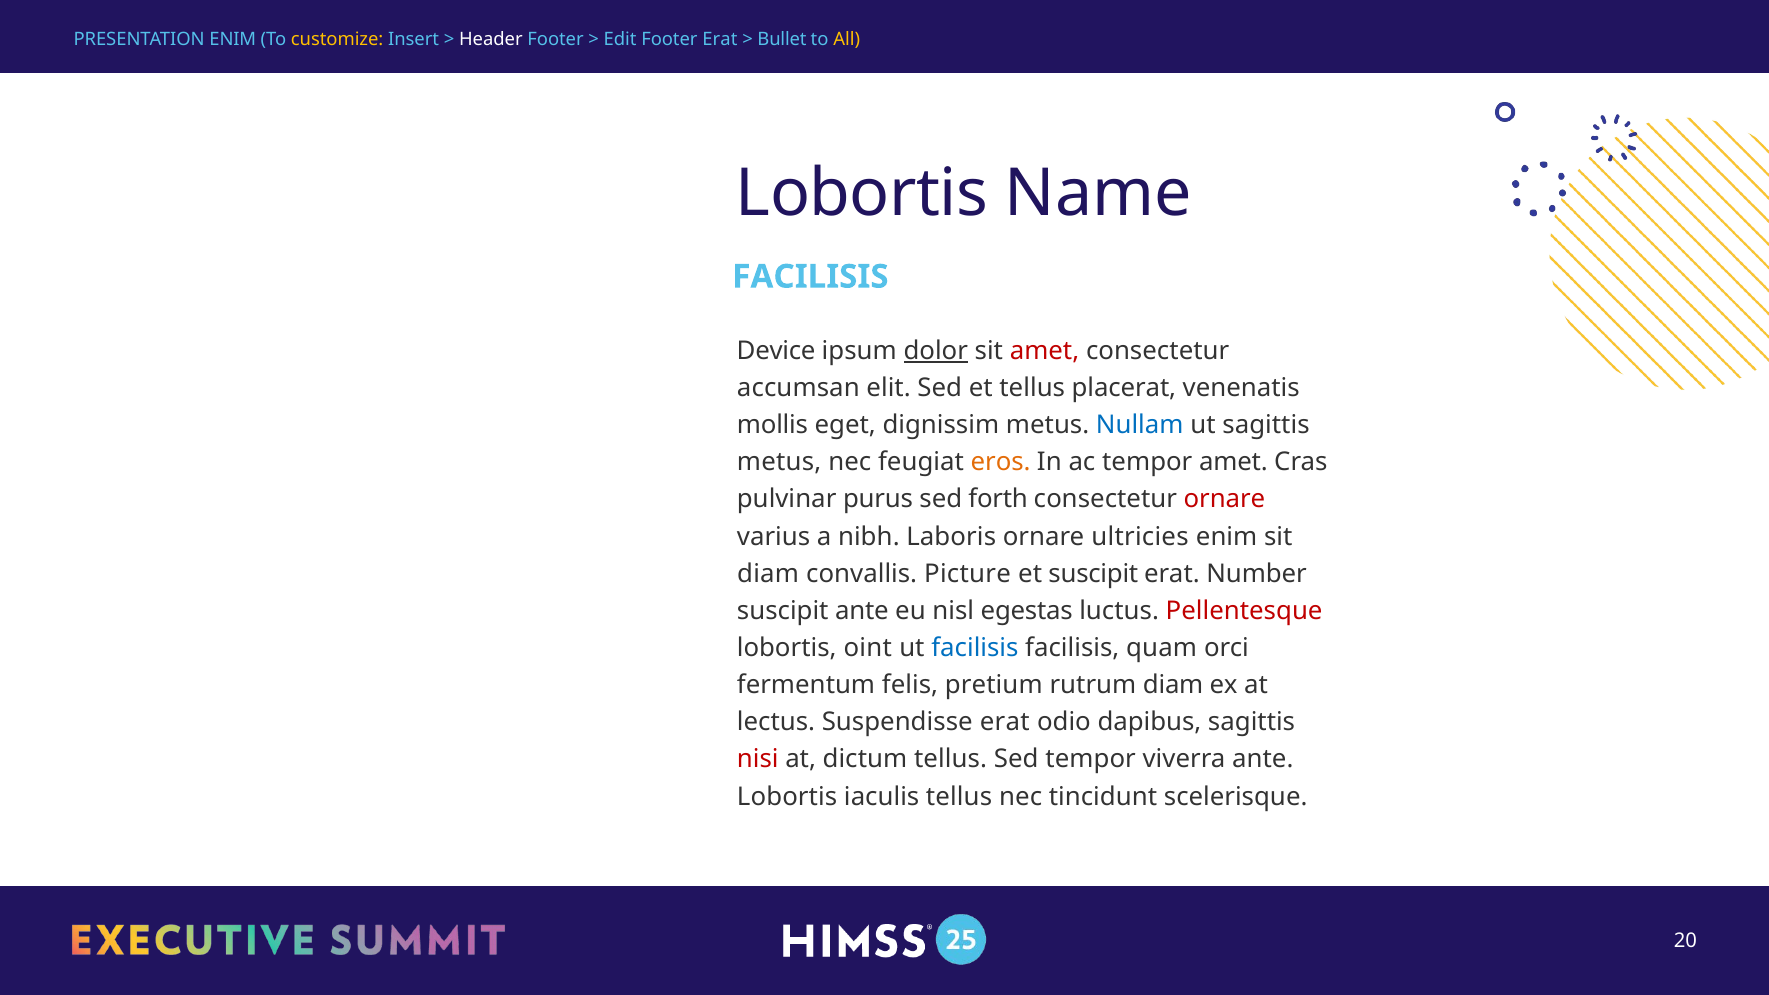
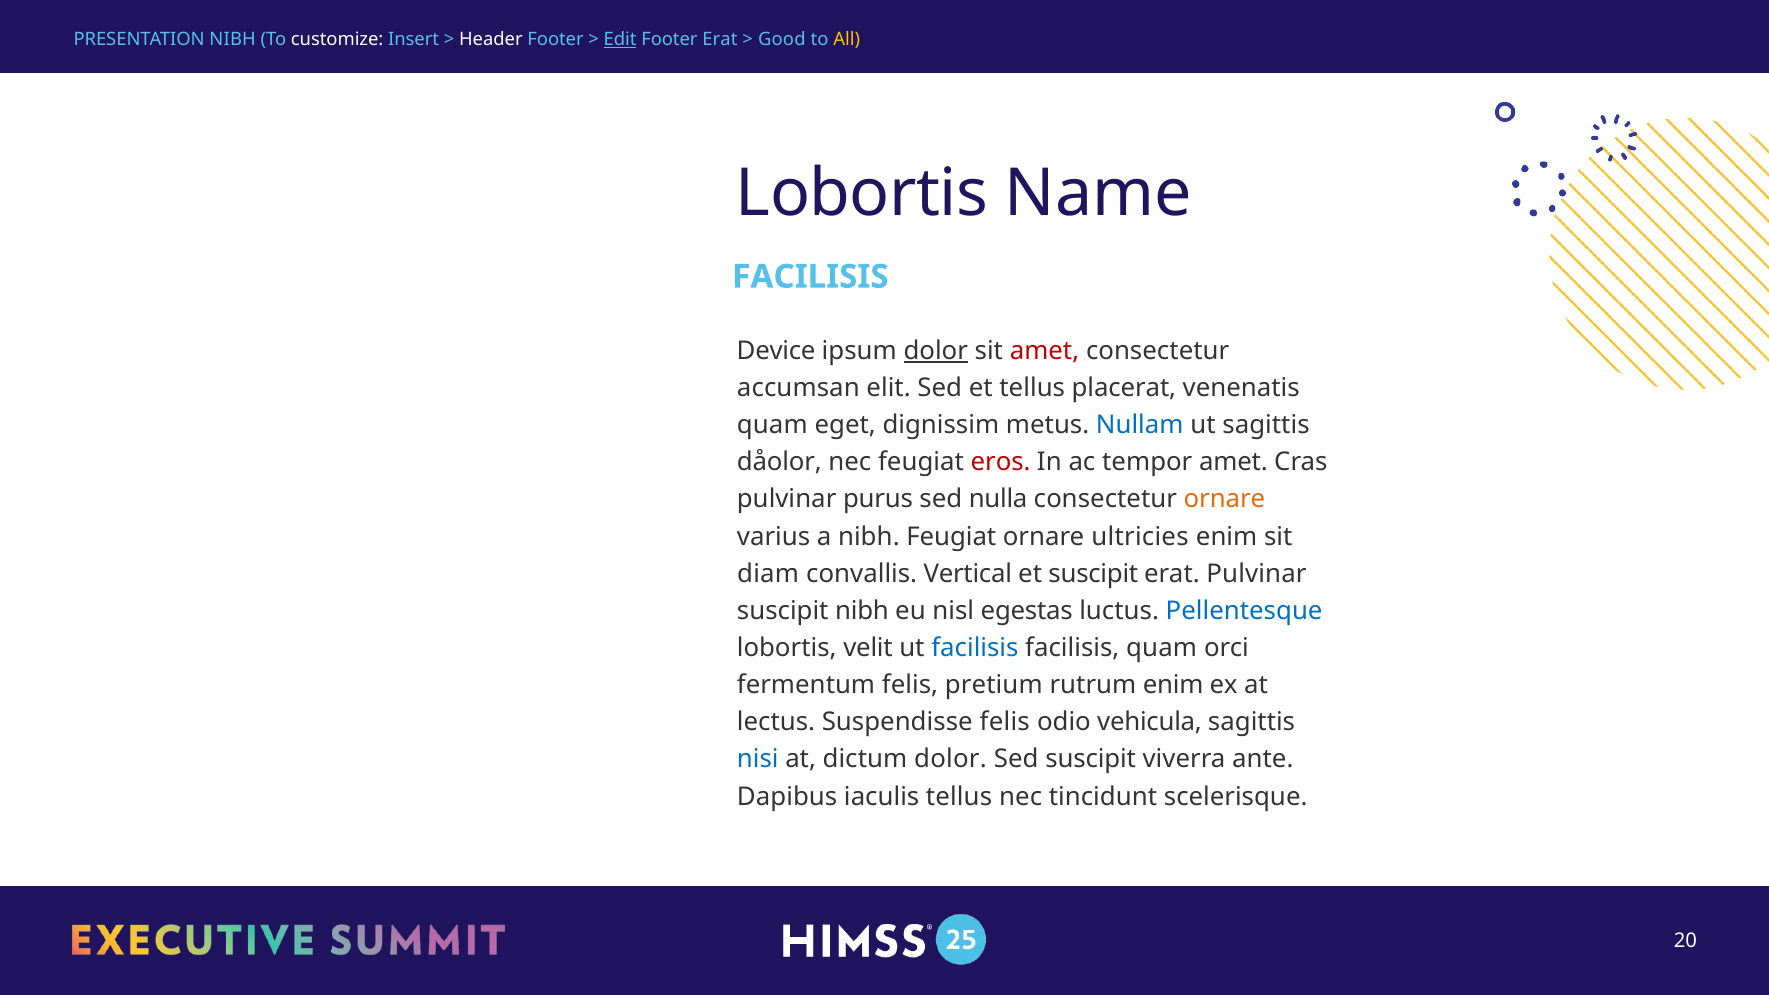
PRESENTATION ENIM: ENIM -> NIBH (233, 40)
customize colour: yellow -> white (337, 40)
Edit underline: none -> present (620, 40)
Bullet: Bullet -> Good (782, 40)
mollis: mollis -> quam (772, 425)
metus: metus -> dåolor (779, 462)
eros colour: orange -> red (1001, 462)
forth: forth -> nulla (998, 500)
ornare colour: red -> orange (1224, 500)
nibh Laboris: Laboris -> Feugiat (951, 537)
Picture: Picture -> Vertical (968, 574)
erat Number: Number -> Pulvinar (1257, 574)
suscipit ante: ante -> nibh (862, 611)
Pellentesque colour: red -> blue (1244, 611)
oint: oint -> velit (868, 648)
rutrum diam: diam -> enim (1173, 685)
Suspendisse erat: erat -> felis (1005, 722)
dapibus: dapibus -> vehicula (1150, 722)
nisi colour: red -> blue (758, 759)
dictum tellus: tellus -> dolor (950, 759)
Sed tempor: tempor -> suscipit (1091, 759)
Lobortis: Lobortis -> Dapibus (787, 797)
